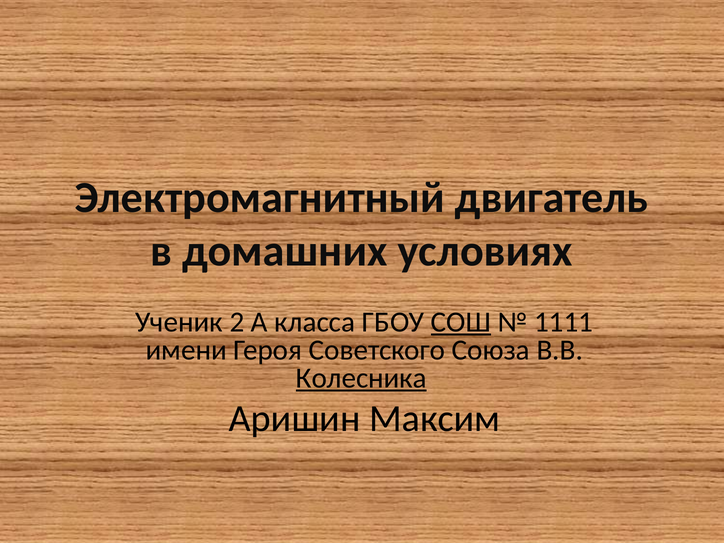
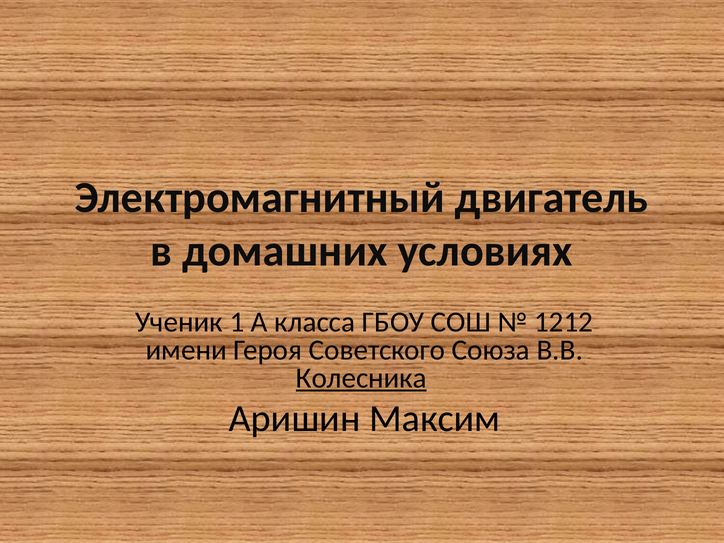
2: 2 -> 1 (237, 322)
СОШ underline: present -> none (461, 322)
1111: 1111 -> 1212 (564, 322)
